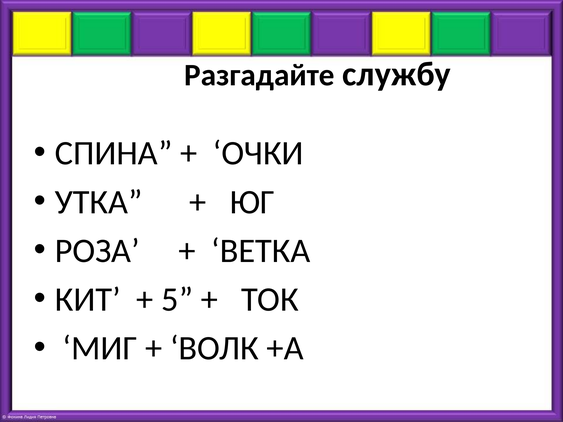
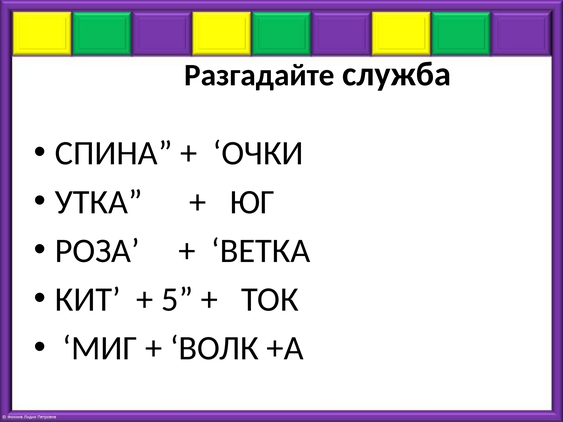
службу: службу -> служба (397, 74)
